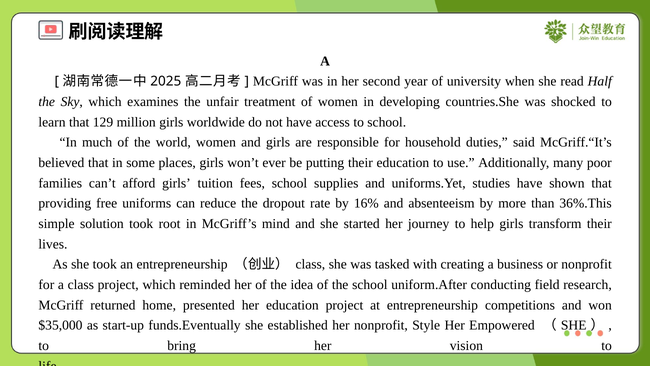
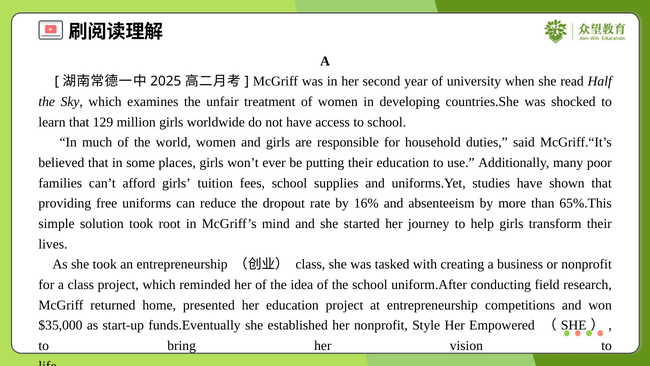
36%.This: 36%.This -> 65%.This (586, 203)
